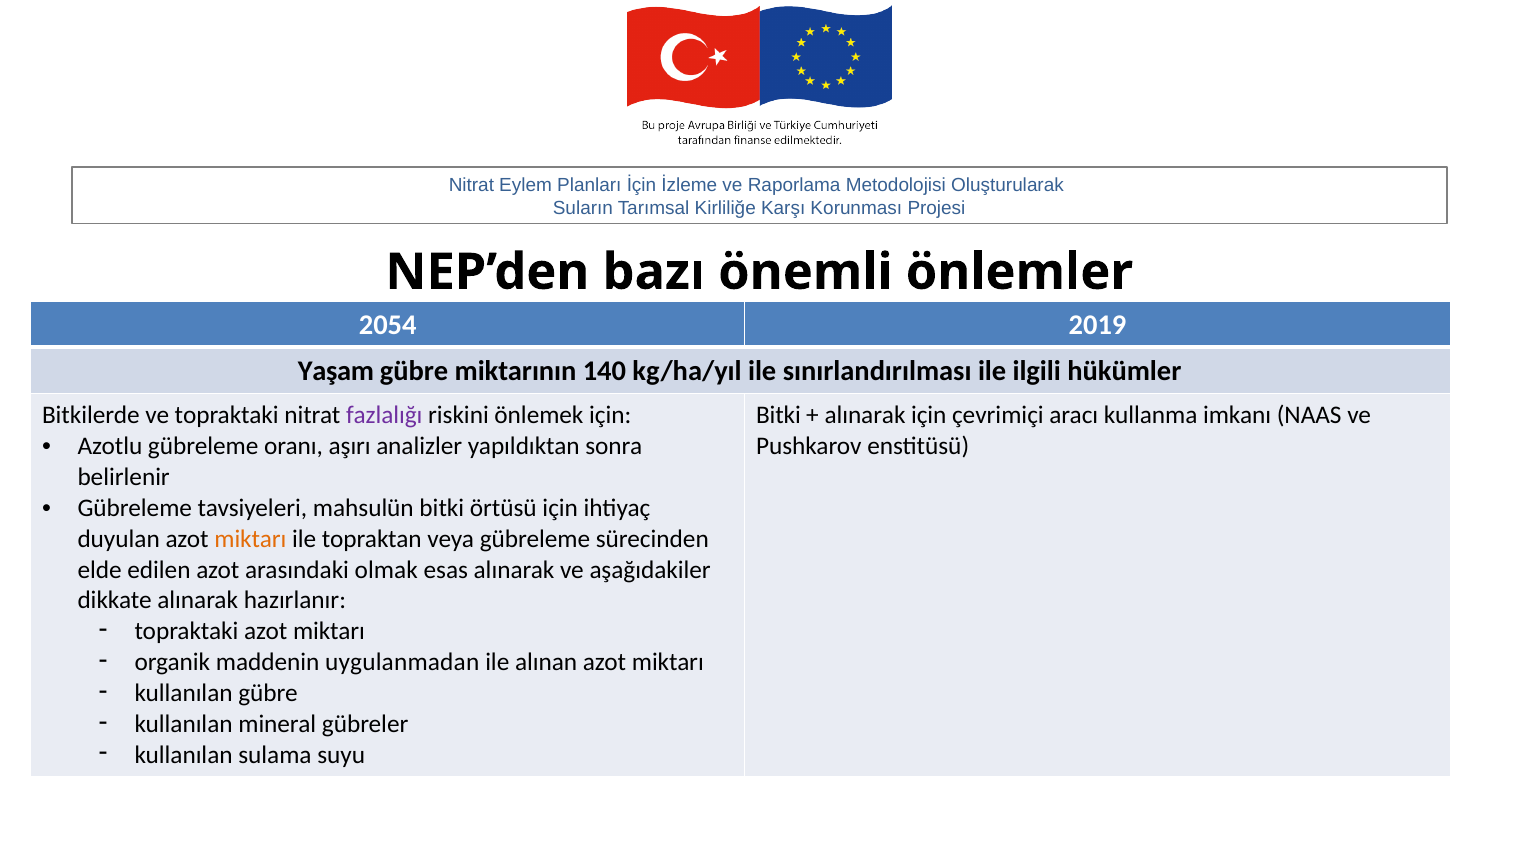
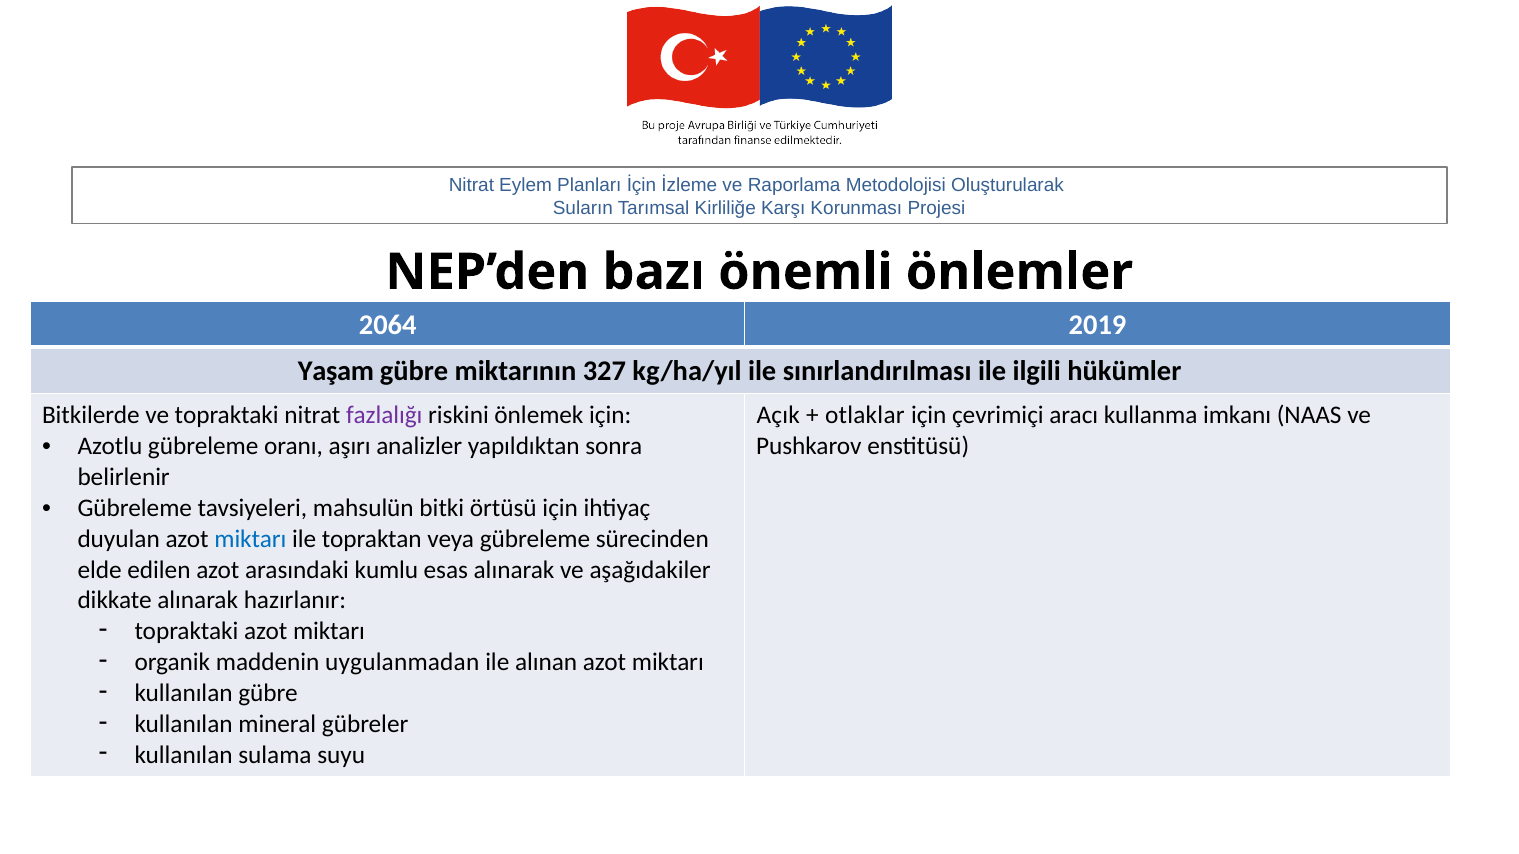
2054: 2054 -> 2064 (388, 325)
140: 140 -> 327 (604, 371)
Bitki: Bitki -> Açık (778, 415)
alınarak: alınarak -> otlaklar (865, 415)
miktarı colour: orange -> blue (250, 539)
olmak: olmak -> kumlu (386, 570)
